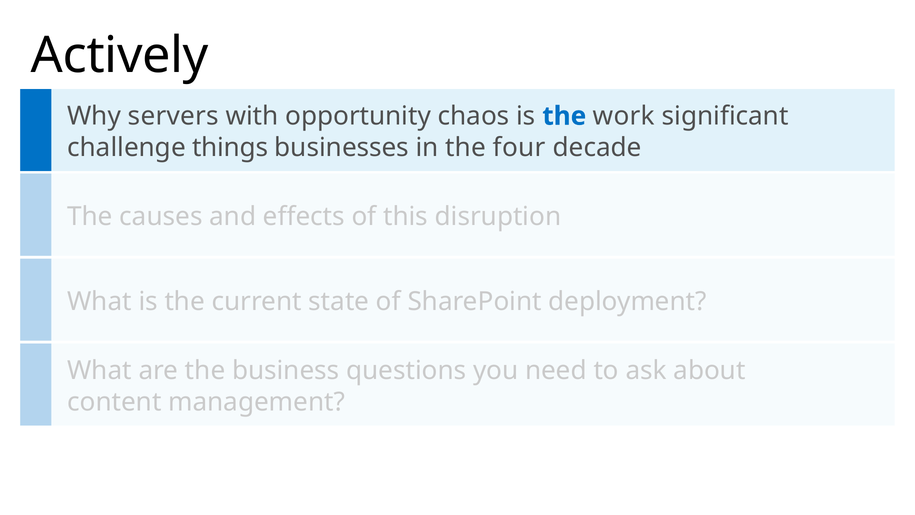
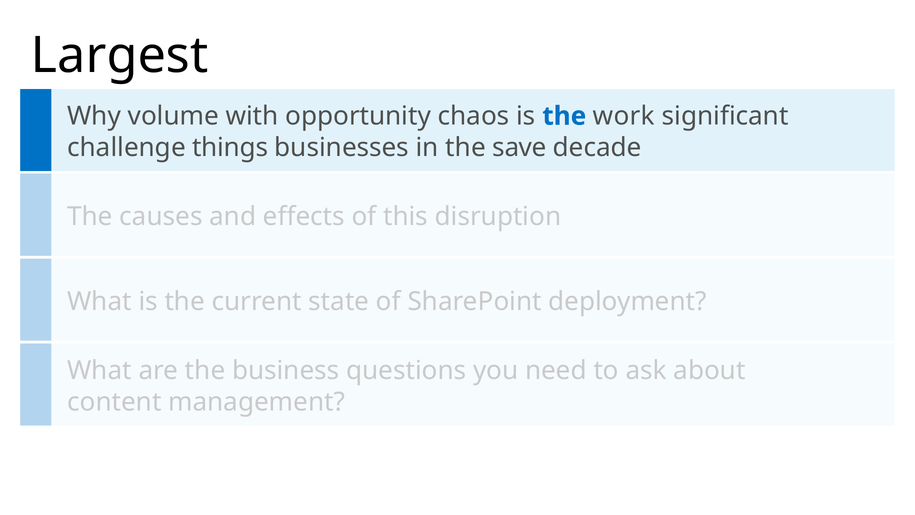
Actively: Actively -> Largest (120, 55)
servers: servers -> volume (173, 116)
four: four -> save (519, 147)
